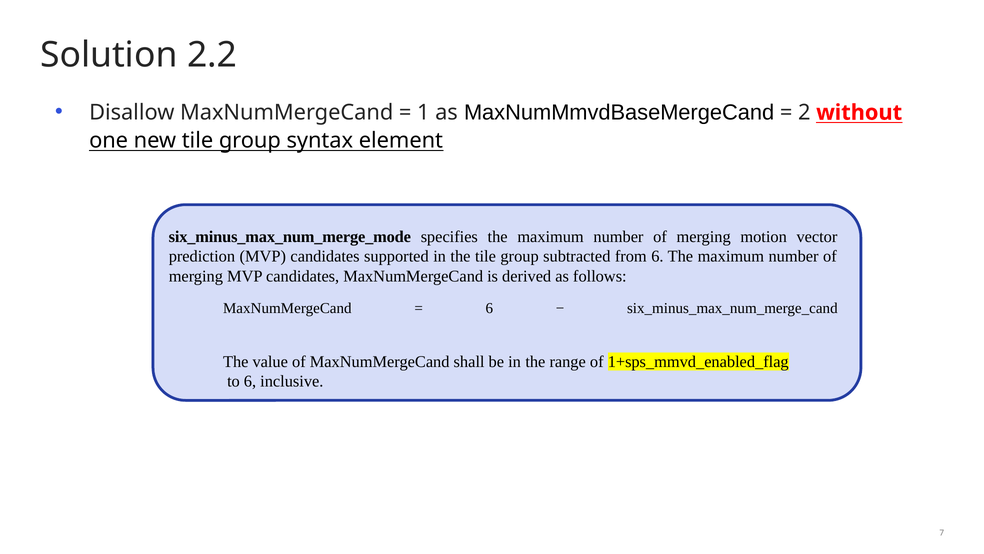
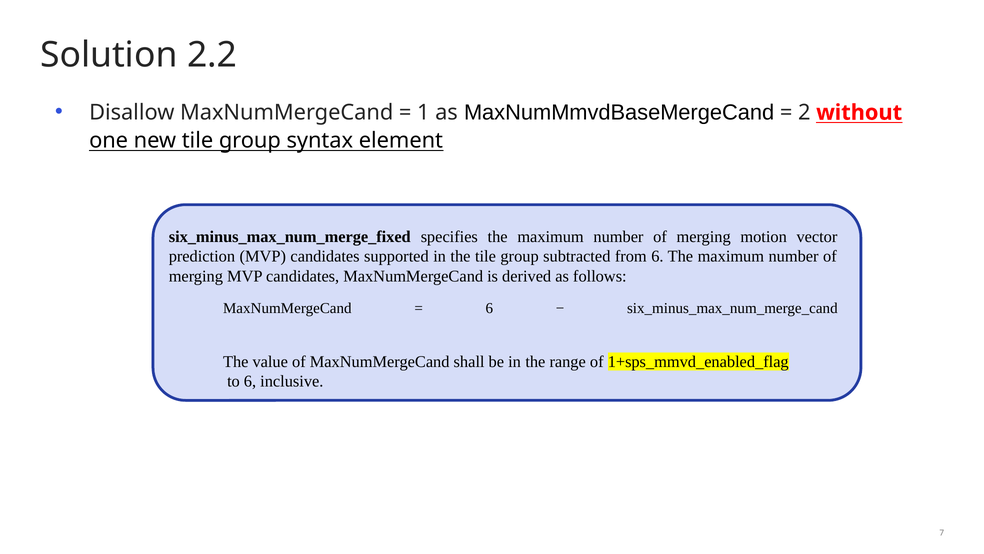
six_minus_max_num_merge_mode: six_minus_max_num_merge_mode -> six_minus_max_num_merge_fixed (290, 237)
